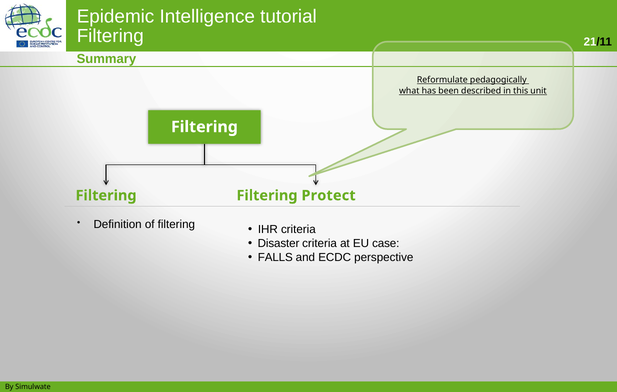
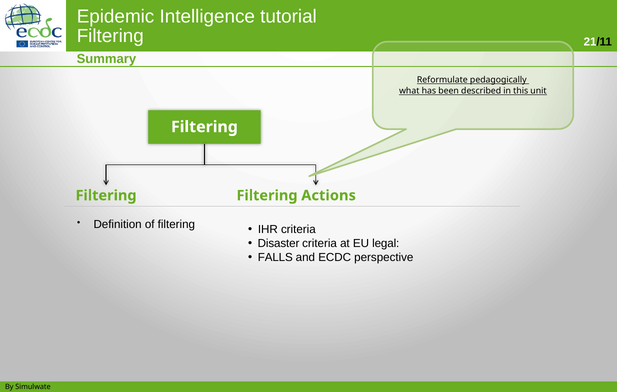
Protect: Protect -> Actions (329, 195)
case: case -> legal (386, 243)
